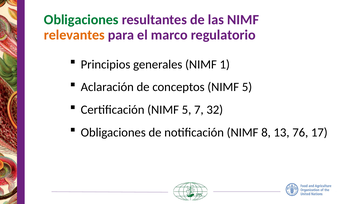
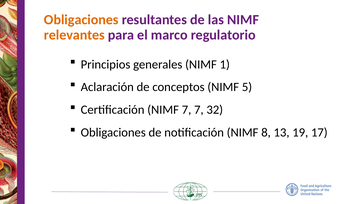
Obligaciones colour: green -> orange (81, 20)
Certificación NIMF 5: 5 -> 7 (187, 110)
76: 76 -> 19 (300, 132)
